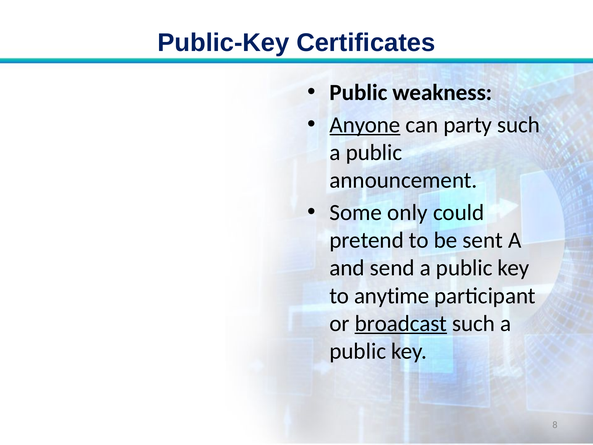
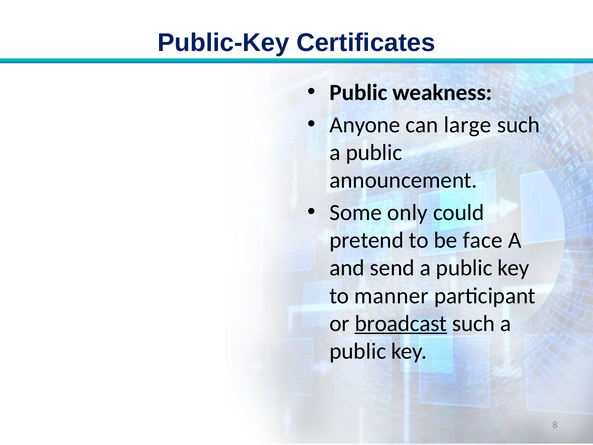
Anyone underline: present -> none (365, 125)
party: party -> large (467, 125)
sent: sent -> face (483, 240)
anytime: anytime -> manner (391, 296)
